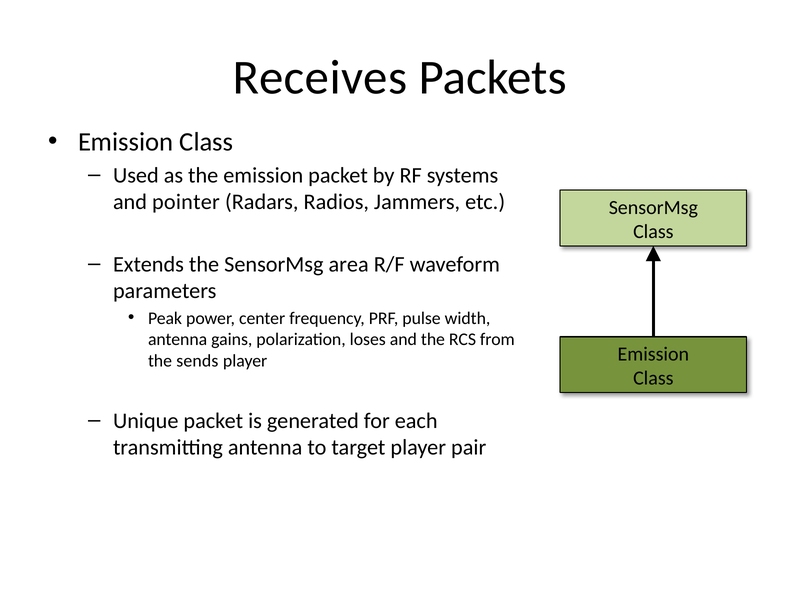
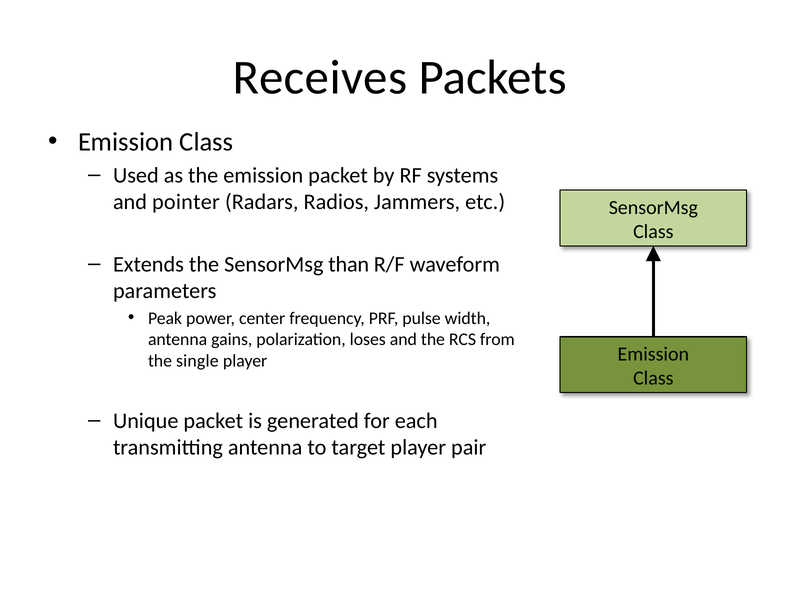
area: area -> than (349, 264)
sends: sends -> single (197, 361)
